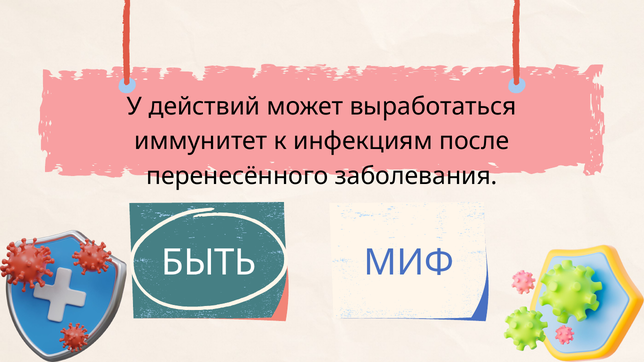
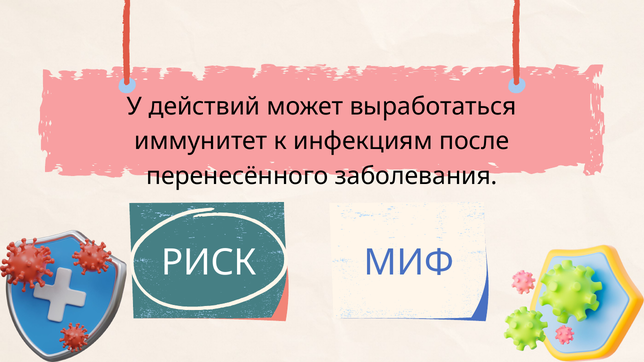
БЫТЬ: БЫТЬ -> РИСК (209, 263)
